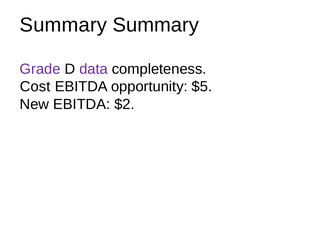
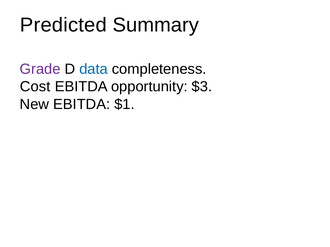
Summary: Summary -> Predicted (63, 25)
data colour: purple -> blue (94, 69)
$5: $5 -> $3 (202, 87)
$2: $2 -> $1 (124, 104)
